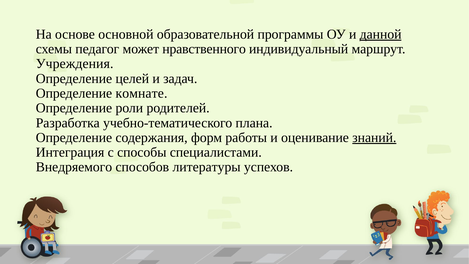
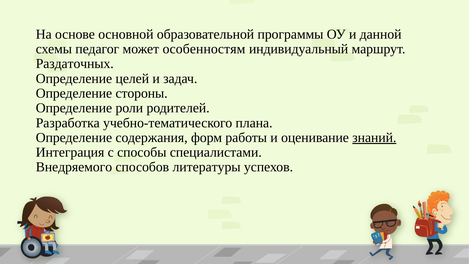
данной underline: present -> none (381, 34)
нравственного: нравственного -> особенностям (204, 49)
Учреждения: Учреждения -> Раздаточных (75, 64)
комнате: комнате -> стороны (142, 93)
